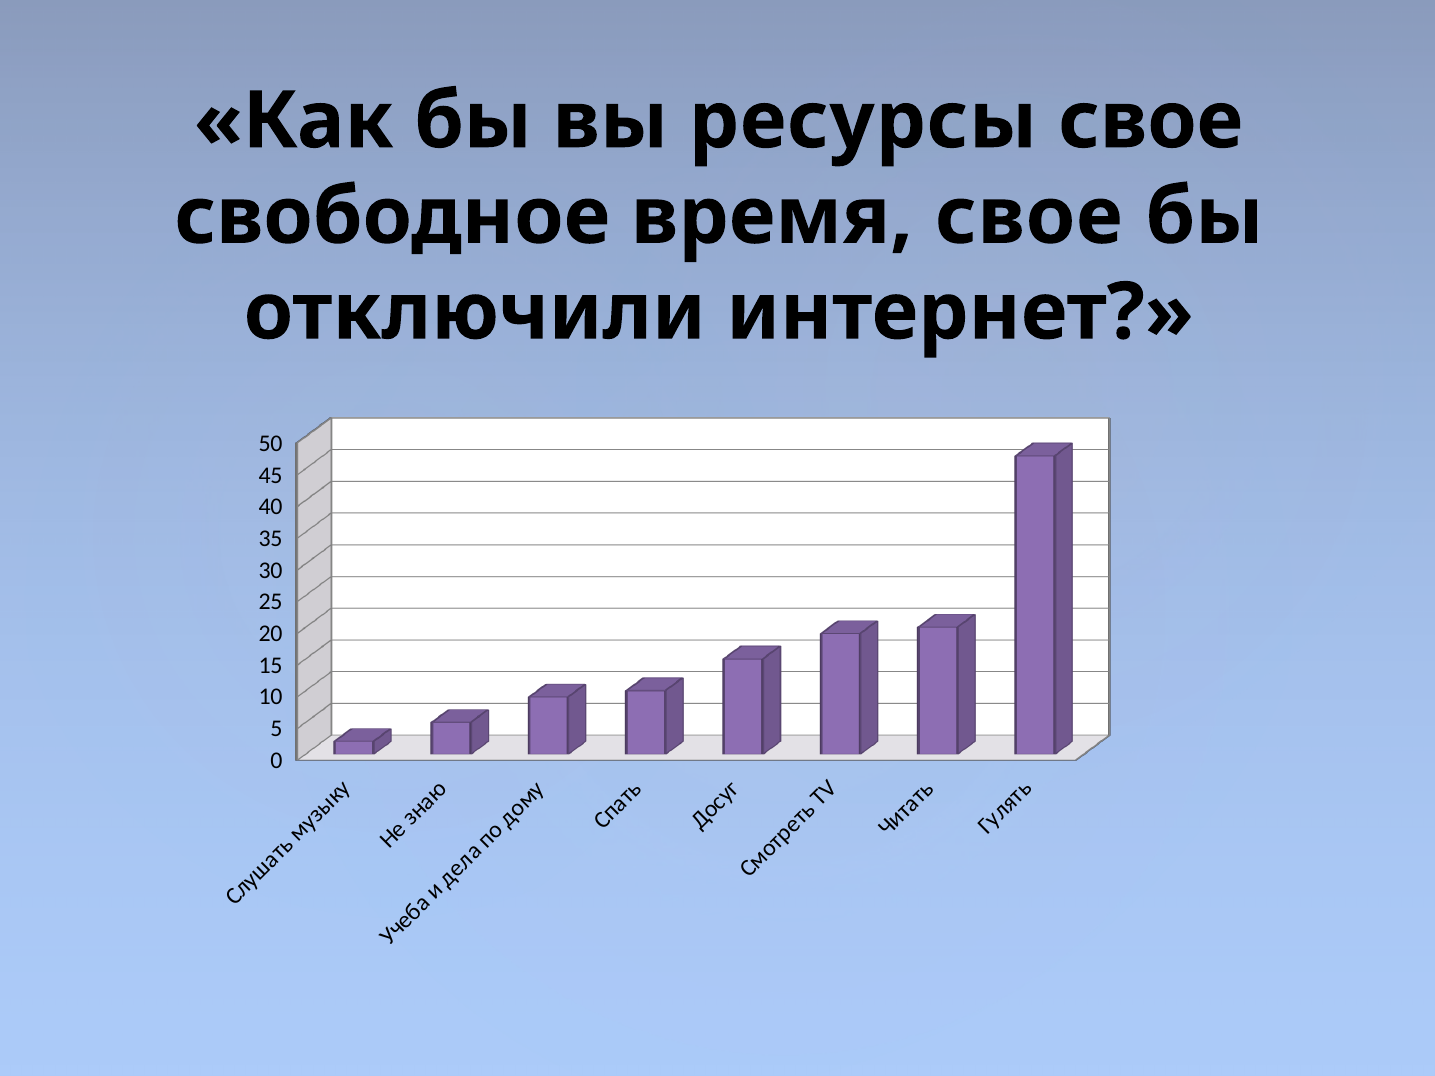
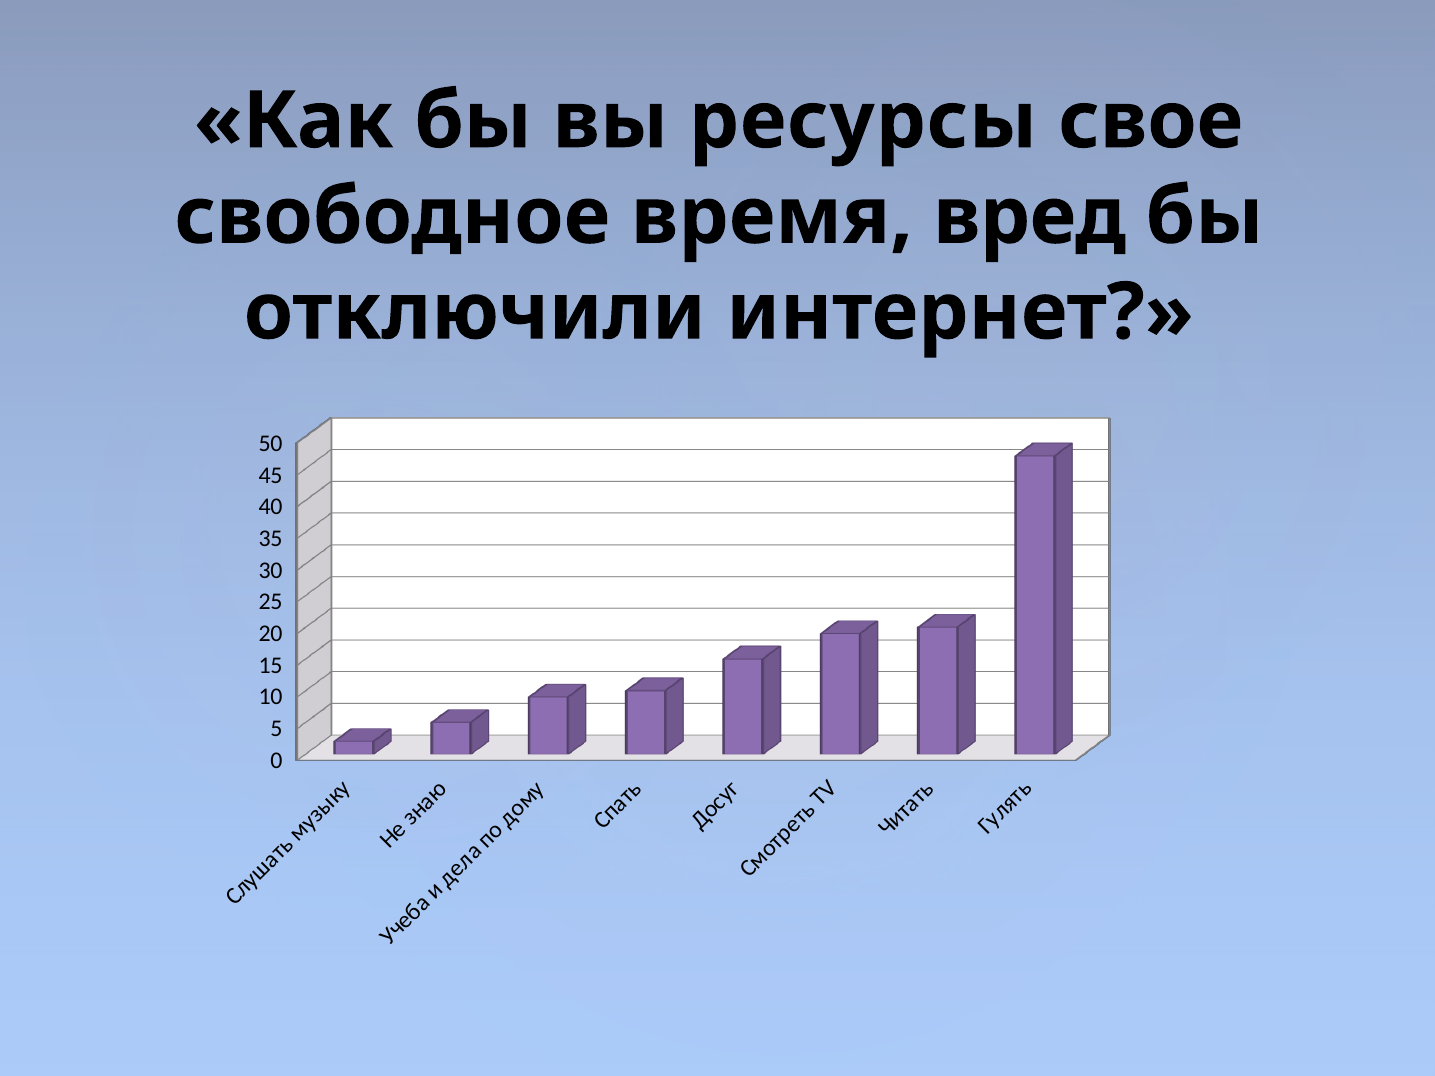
время свое: свое -> вред (1030, 217)
